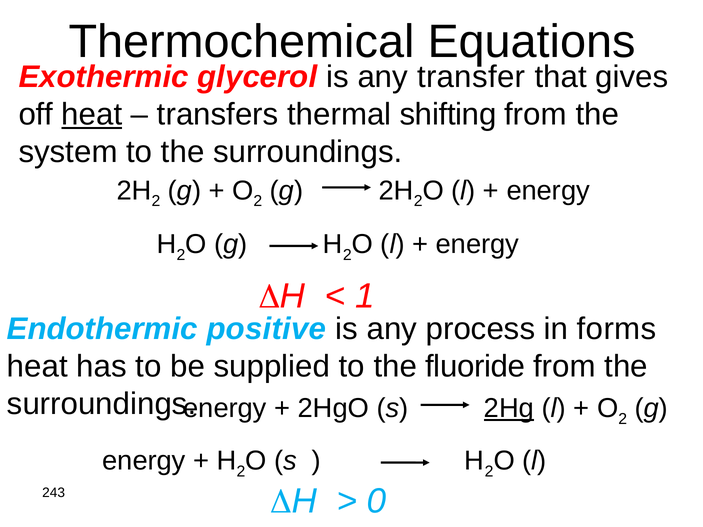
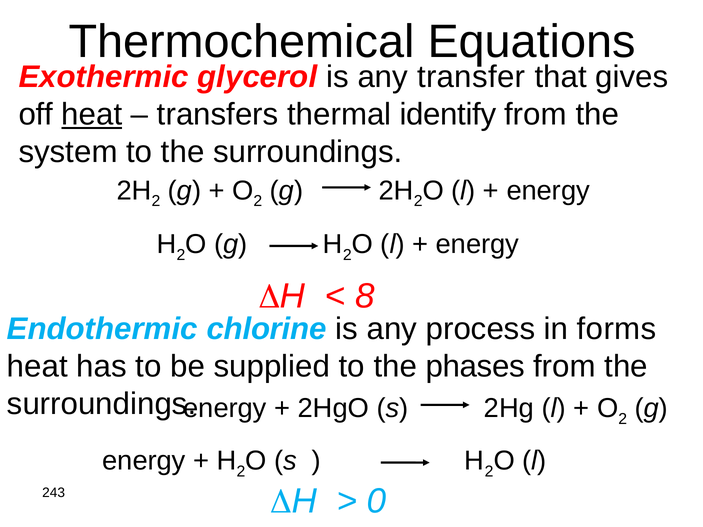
shifting: shifting -> identify (448, 115)
1: 1 -> 8 (365, 296)
positive: positive -> chlorine (267, 329)
fluoride: fluoride -> phases (475, 367)
2Hg underline: present -> none (509, 408)
